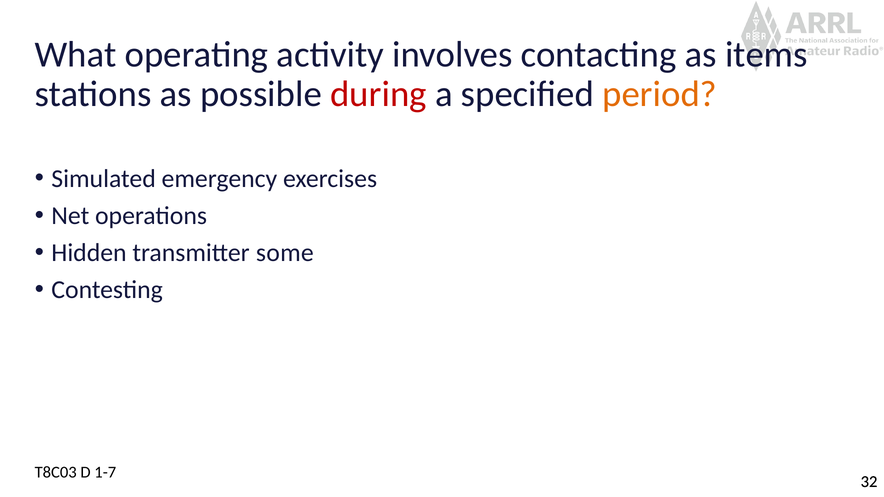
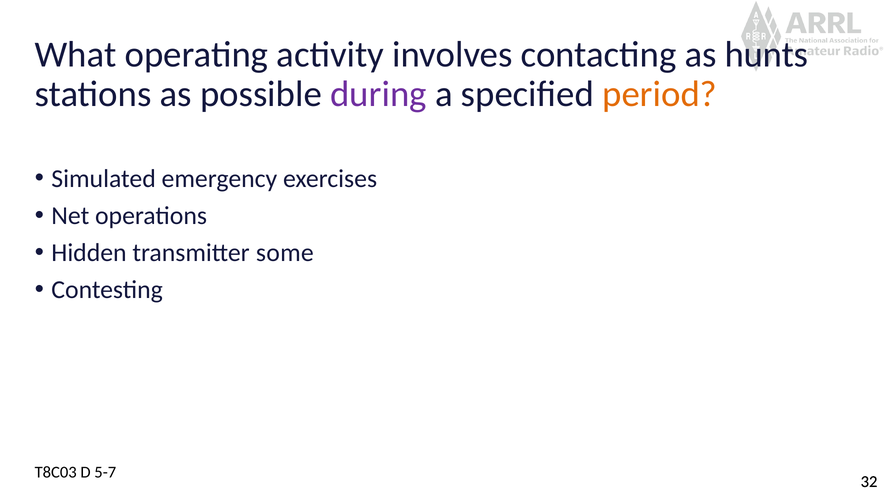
items: items -> hunts (766, 54)
during colour: red -> purple (378, 94)
1-7: 1-7 -> 5-7 (105, 472)
